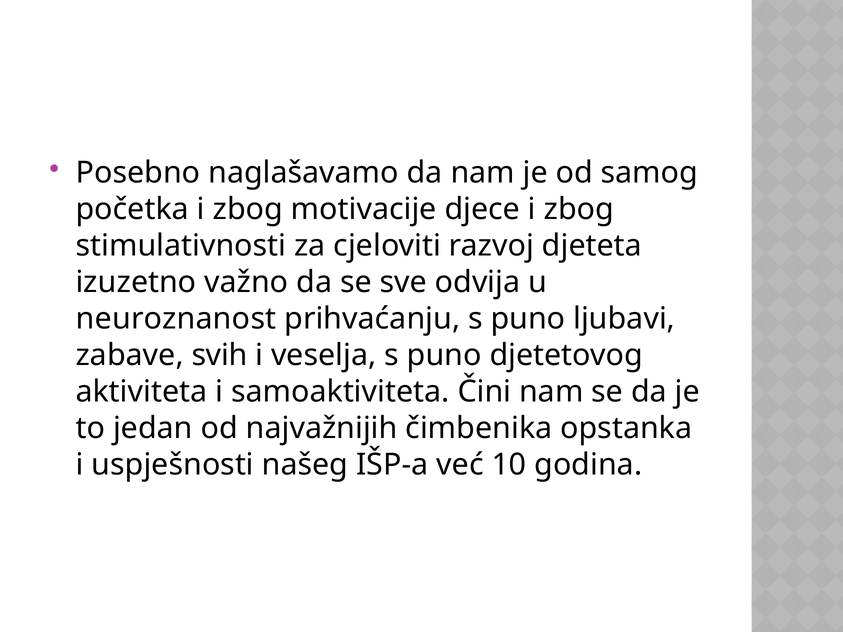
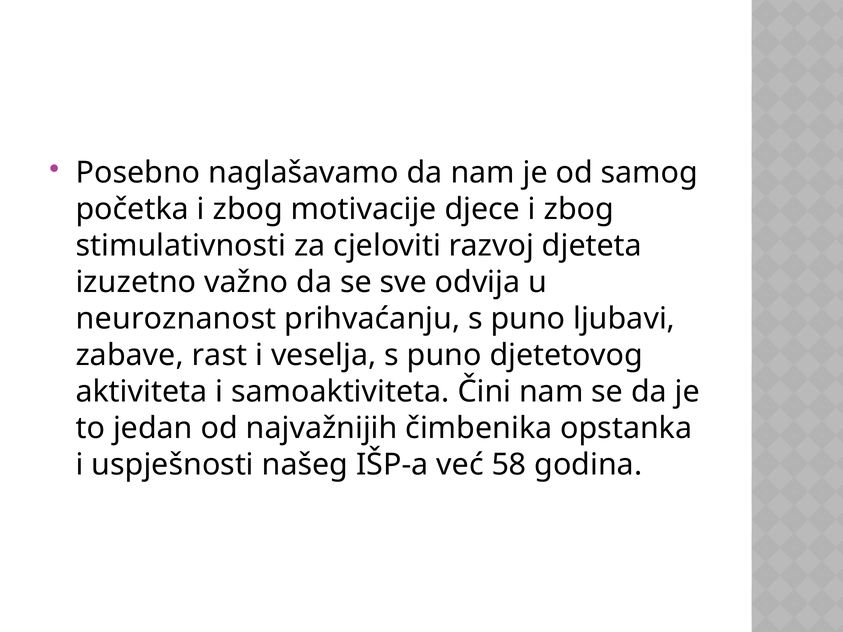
svih: svih -> rast (219, 355)
10: 10 -> 58 (509, 465)
